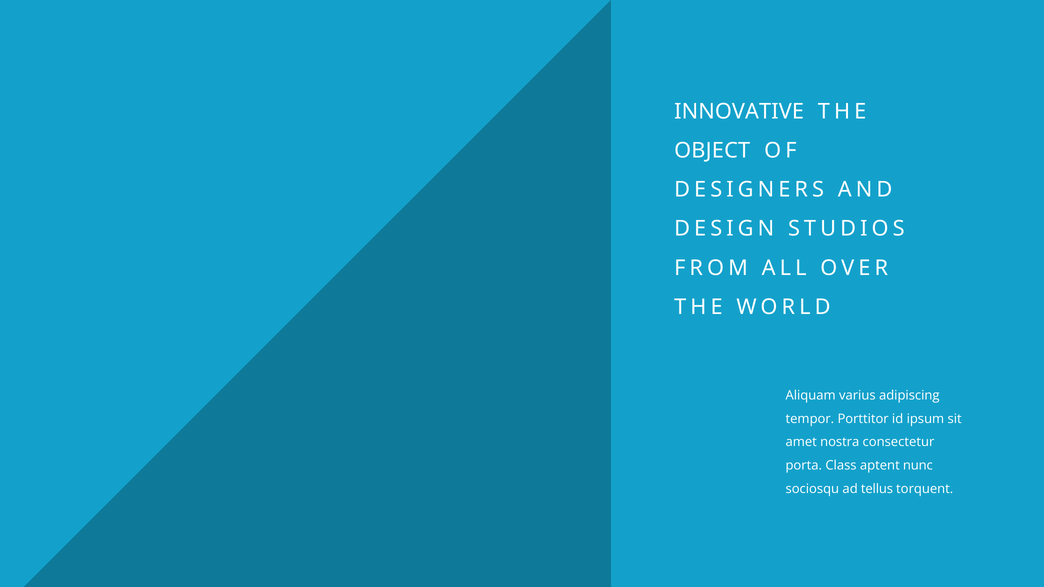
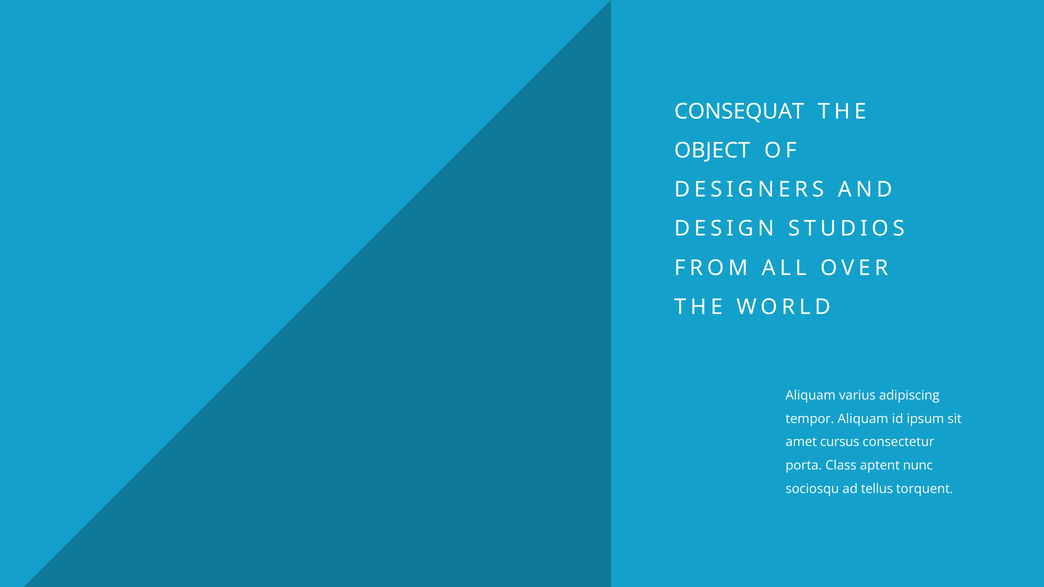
INNOVATIVE: INNOVATIVE -> CONSEQUAT (739, 111)
tempor Porttitor: Porttitor -> Aliquam (863, 419)
nostra: nostra -> cursus (840, 442)
